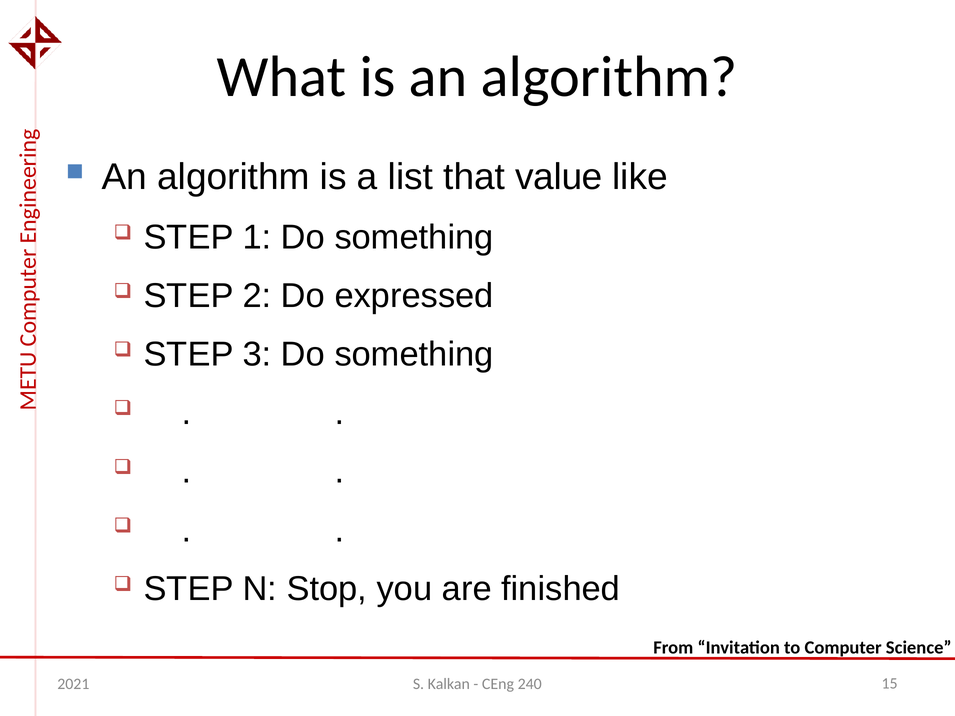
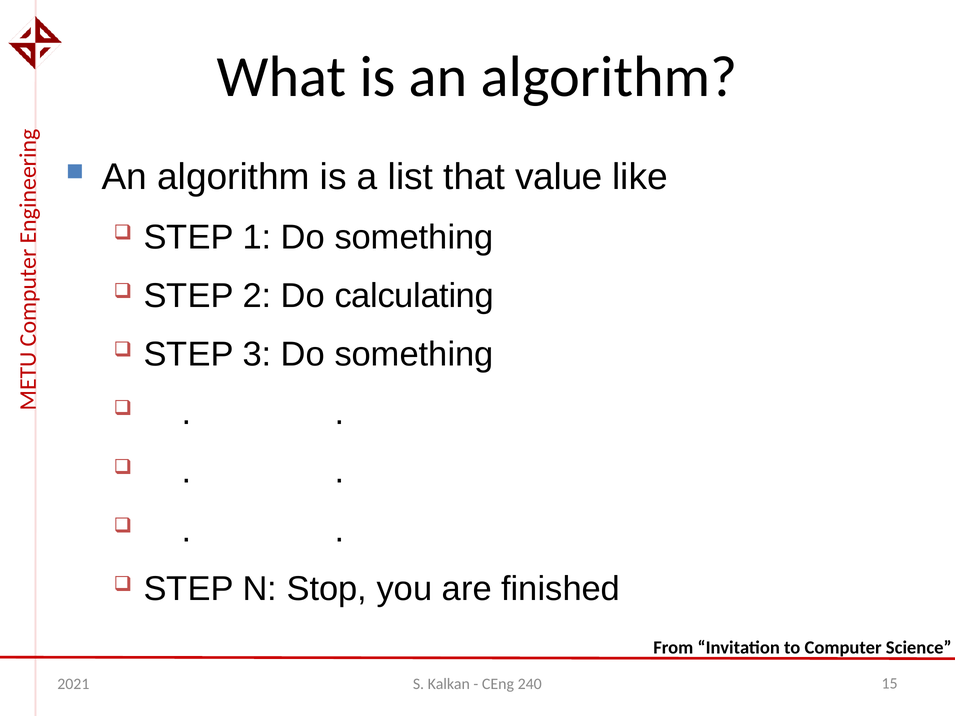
expressed: expressed -> calculating (414, 296)
